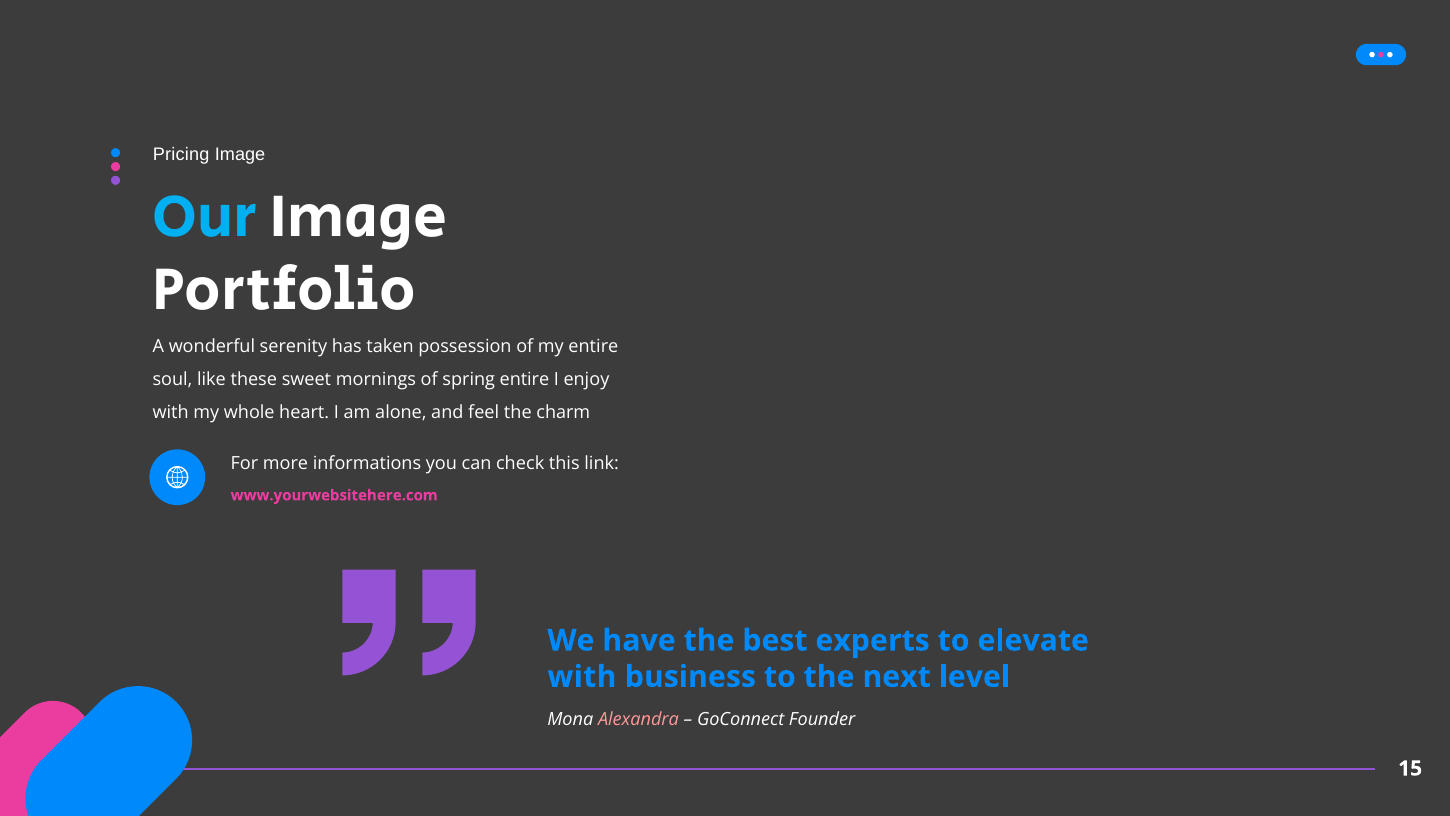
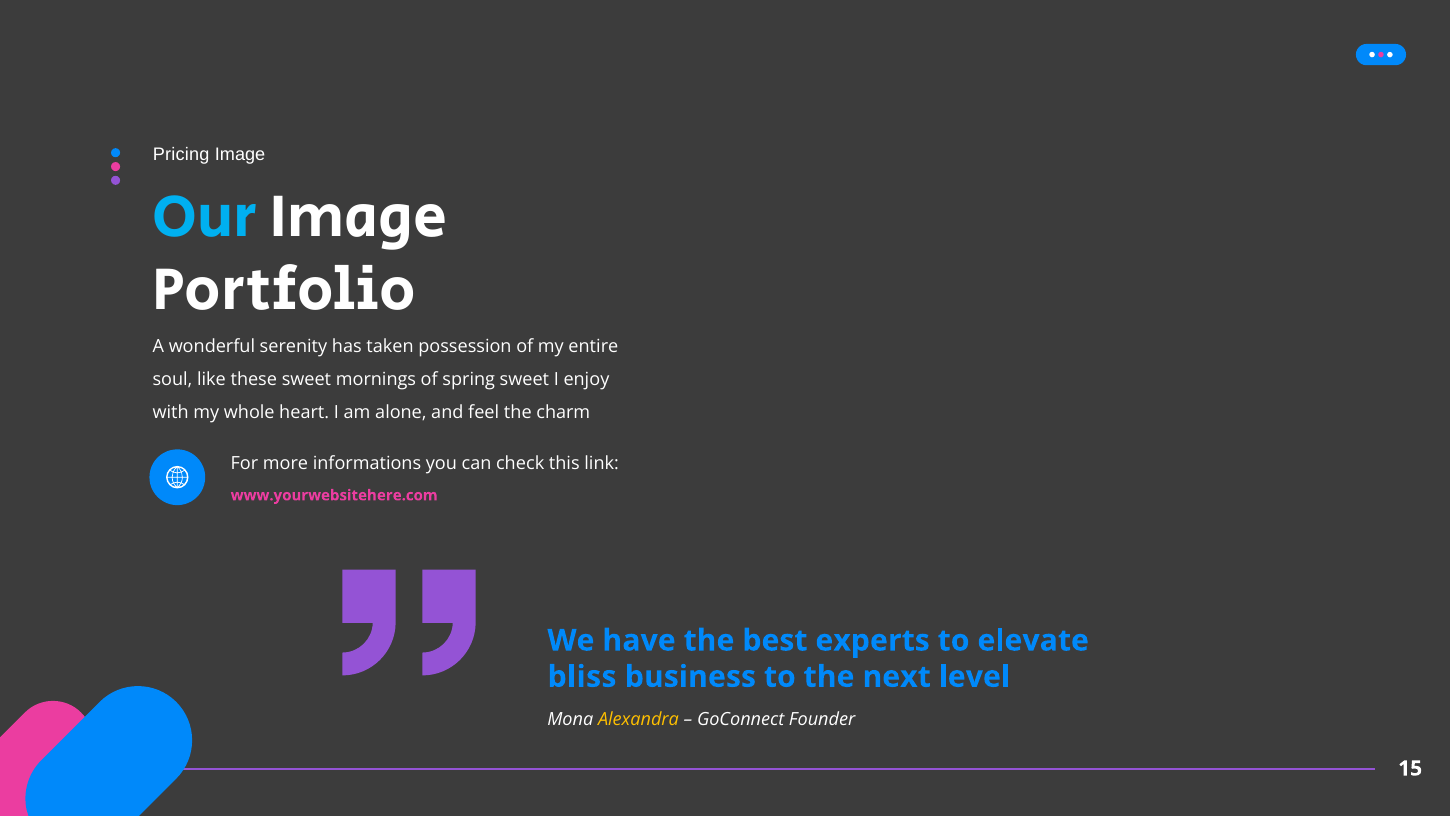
spring entire: entire -> sweet (524, 379)
with: with -> bliss (582, 677)
Alexandra colour: pink -> yellow (638, 719)
